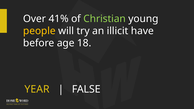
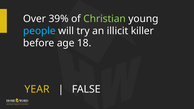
41%: 41% -> 39% (59, 19)
people colour: yellow -> light blue (39, 31)
have: have -> killer (142, 31)
